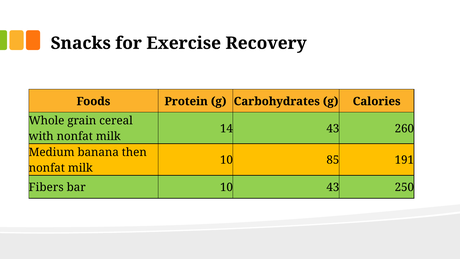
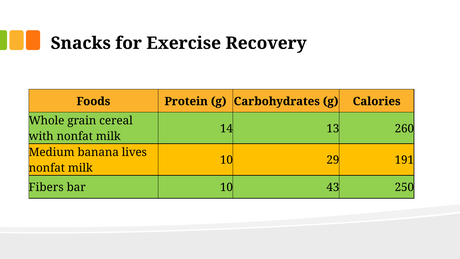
14 43: 43 -> 13 (333, 129)
then: then -> lives (134, 152)
85: 85 -> 29 (333, 160)
